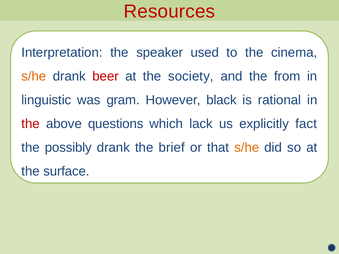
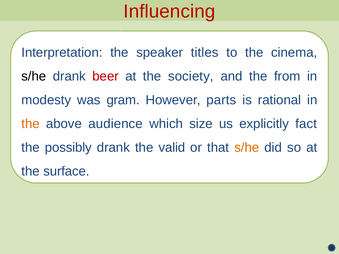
Resources: Resources -> Influencing (169, 11)
used: used -> titles (205, 53)
s/he colour: orange -> black (34, 76)
linguistic: linguistic -> modesty (46, 100)
black: black -> parts (221, 100)
the colour: red -> orange (31, 124)
questions: questions -> audience (116, 124)
lack: lack -> size (201, 124)
brief: brief -> valid (172, 148)
